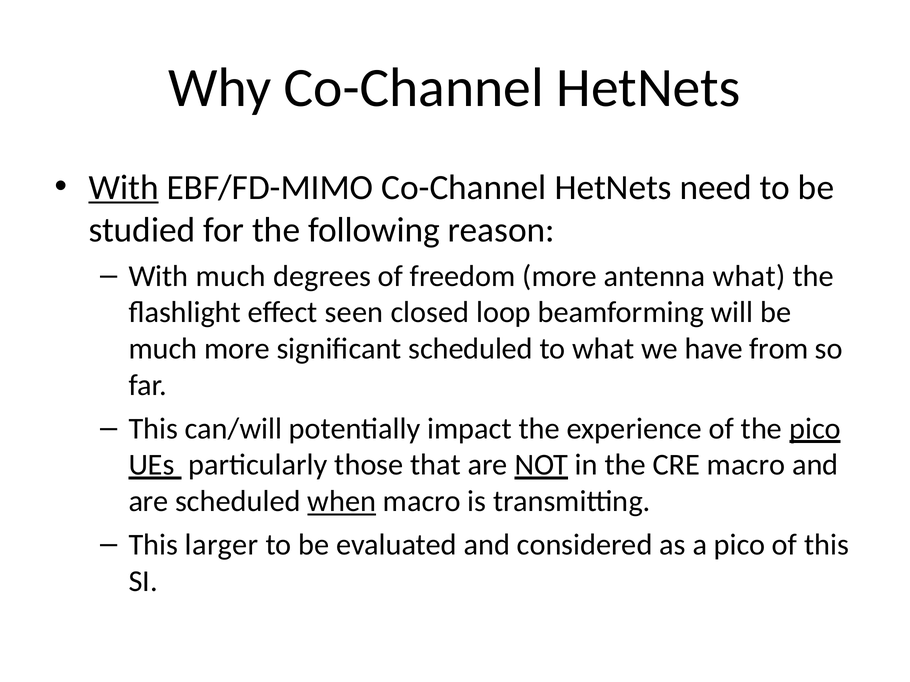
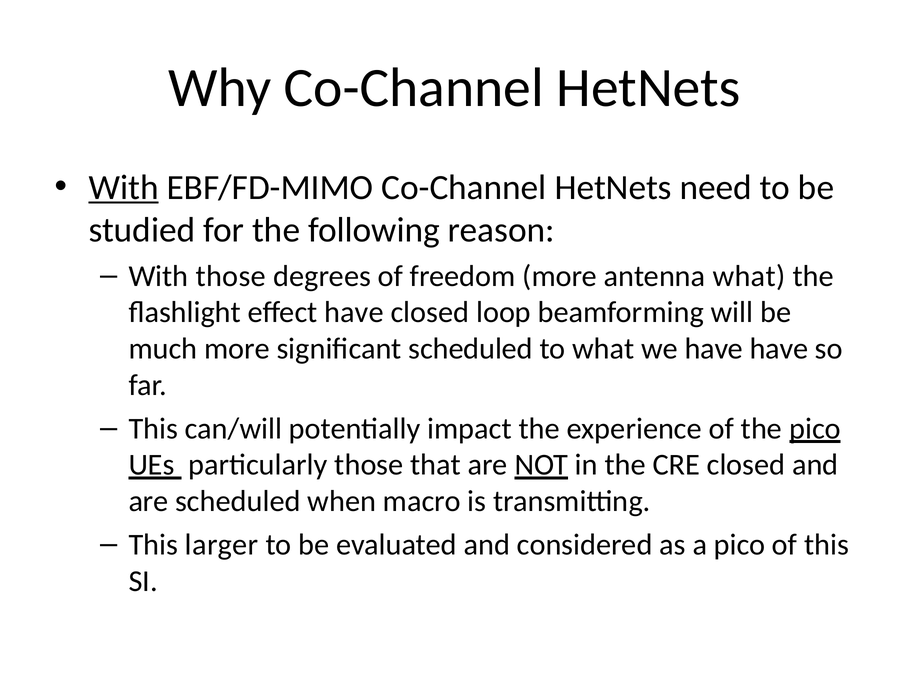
With much: much -> those (231, 276)
effect seen: seen -> have (354, 313)
have from: from -> have (779, 349)
CRE macro: macro -> closed (746, 465)
when underline: present -> none (342, 502)
